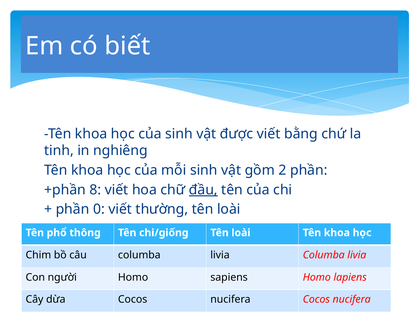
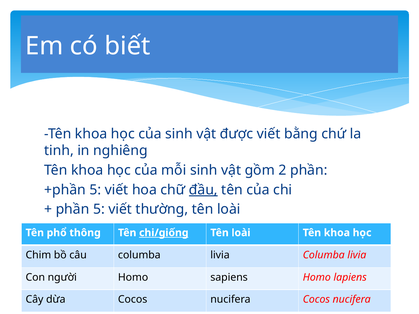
+phần 8: 8 -> 5 (95, 190)
phần 0: 0 -> 5 (99, 209)
chi/giống underline: none -> present (164, 233)
